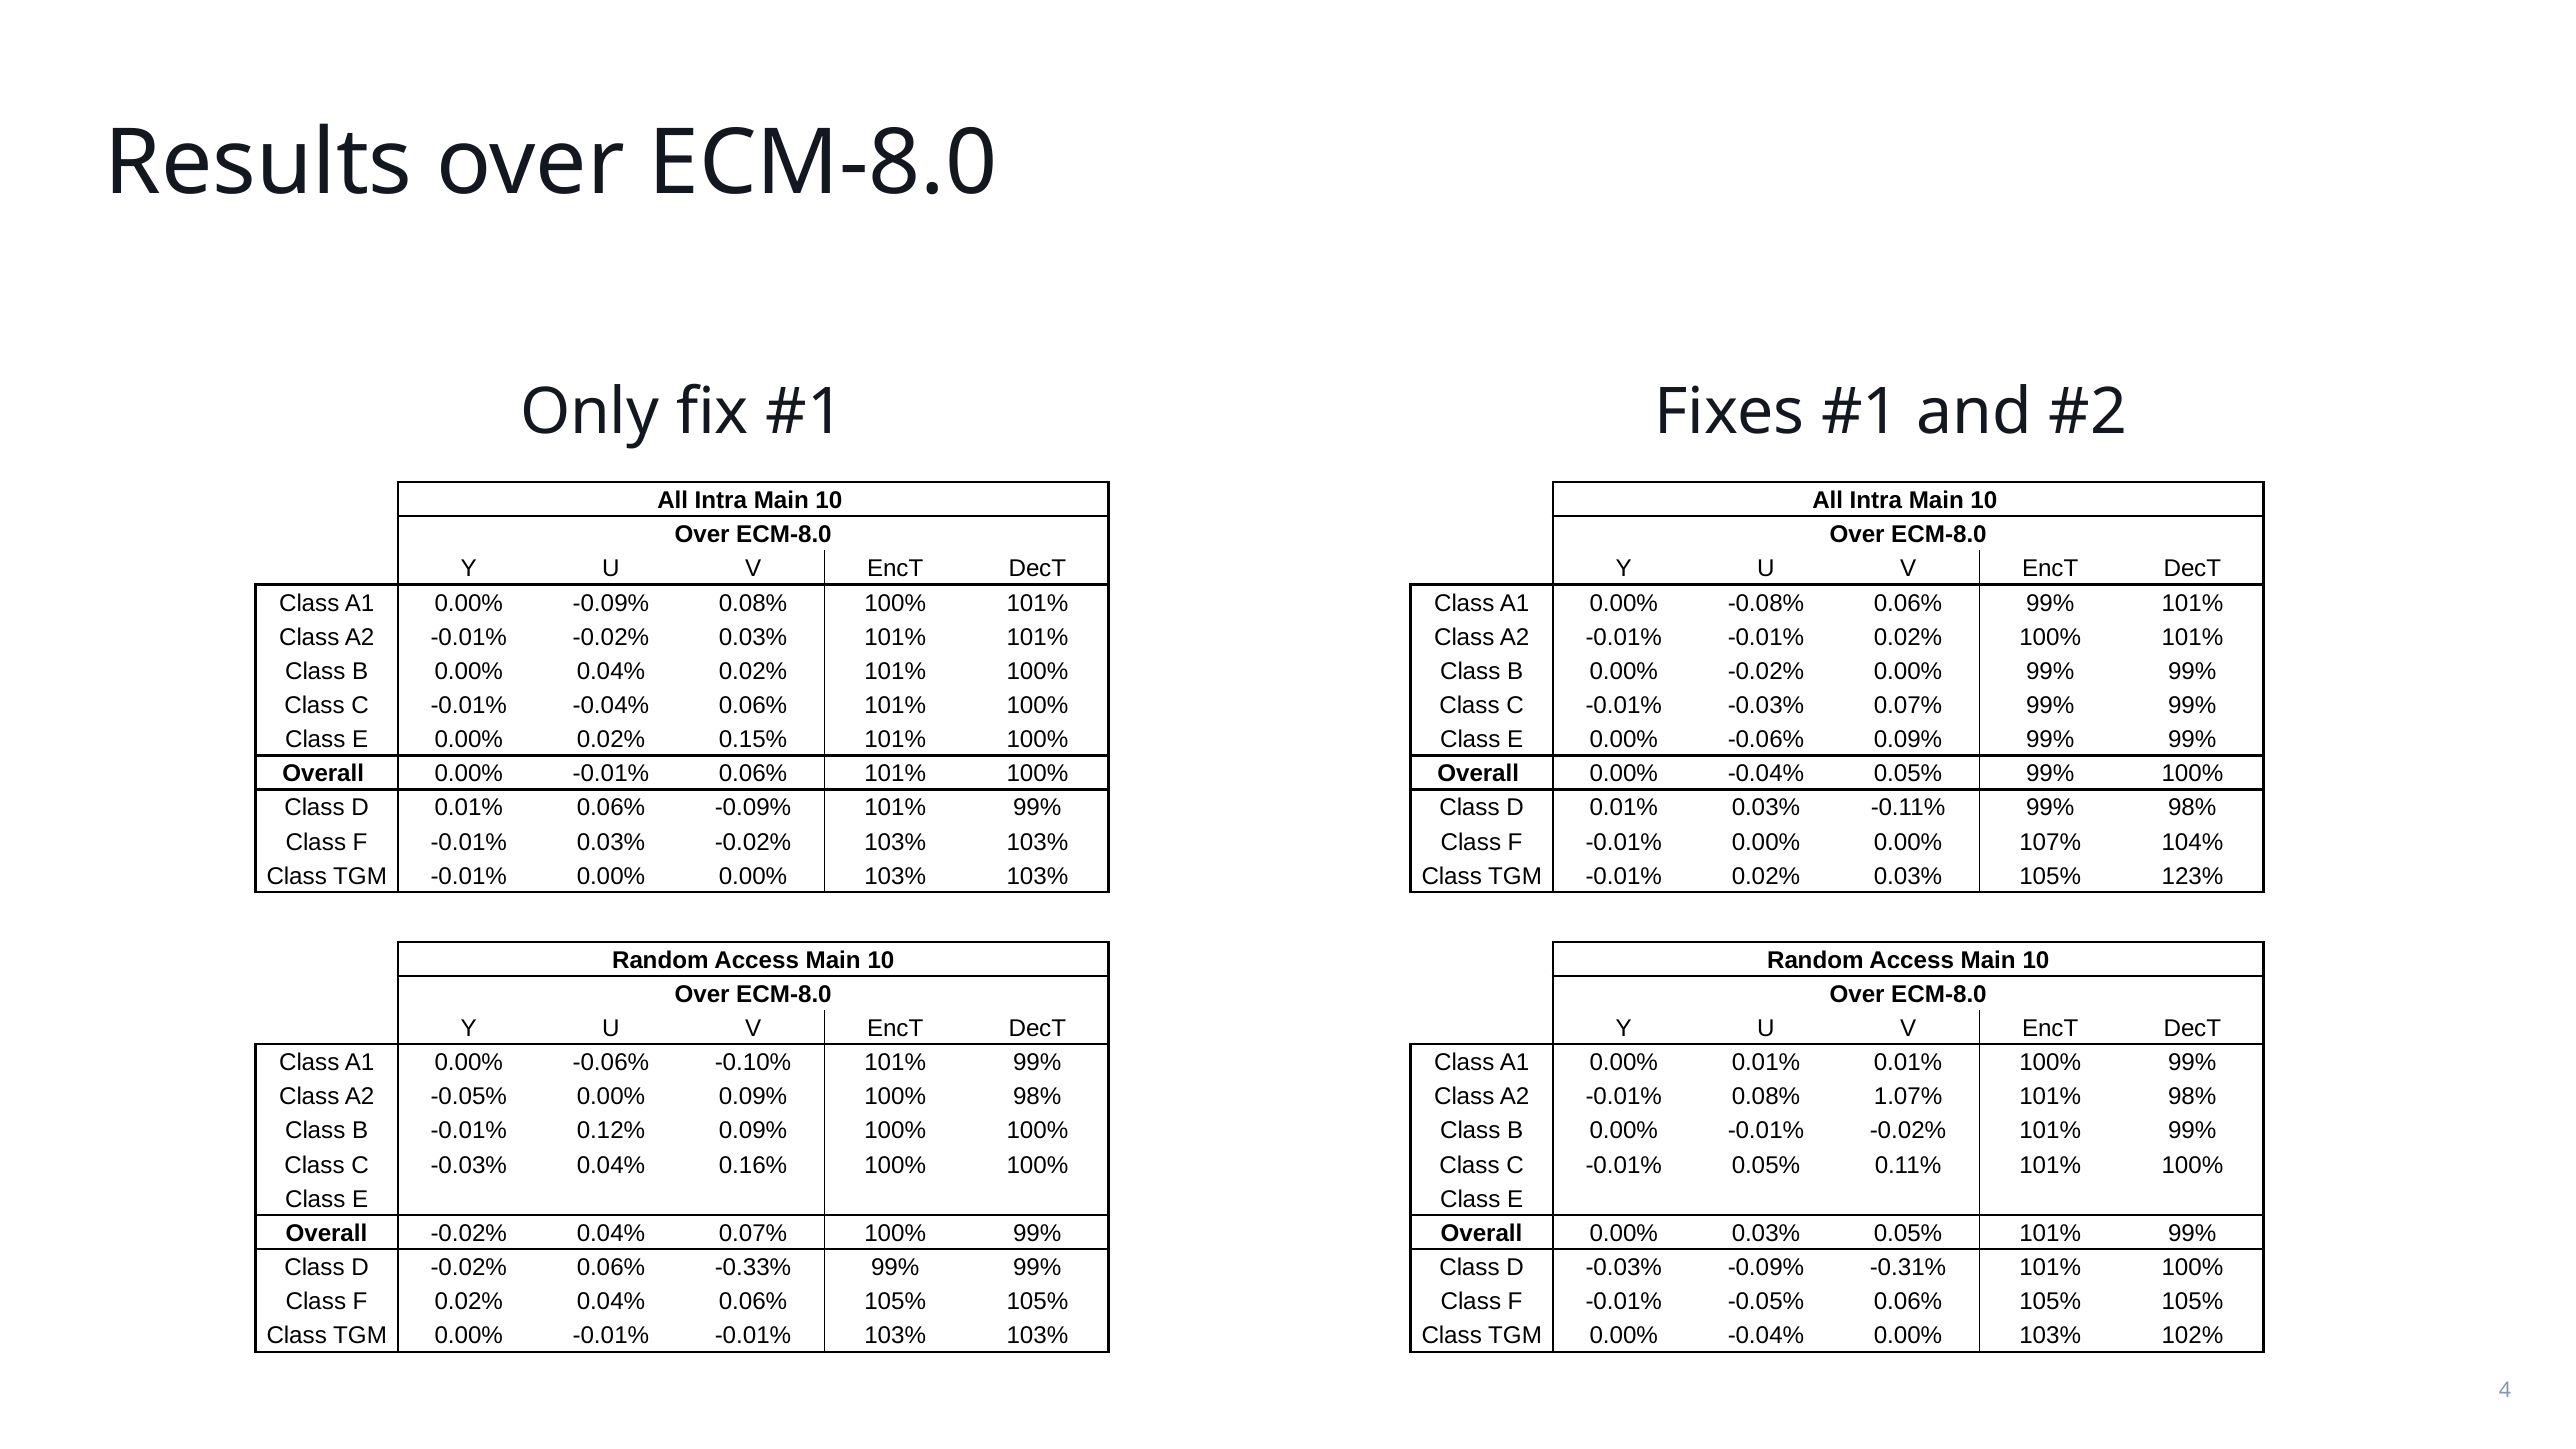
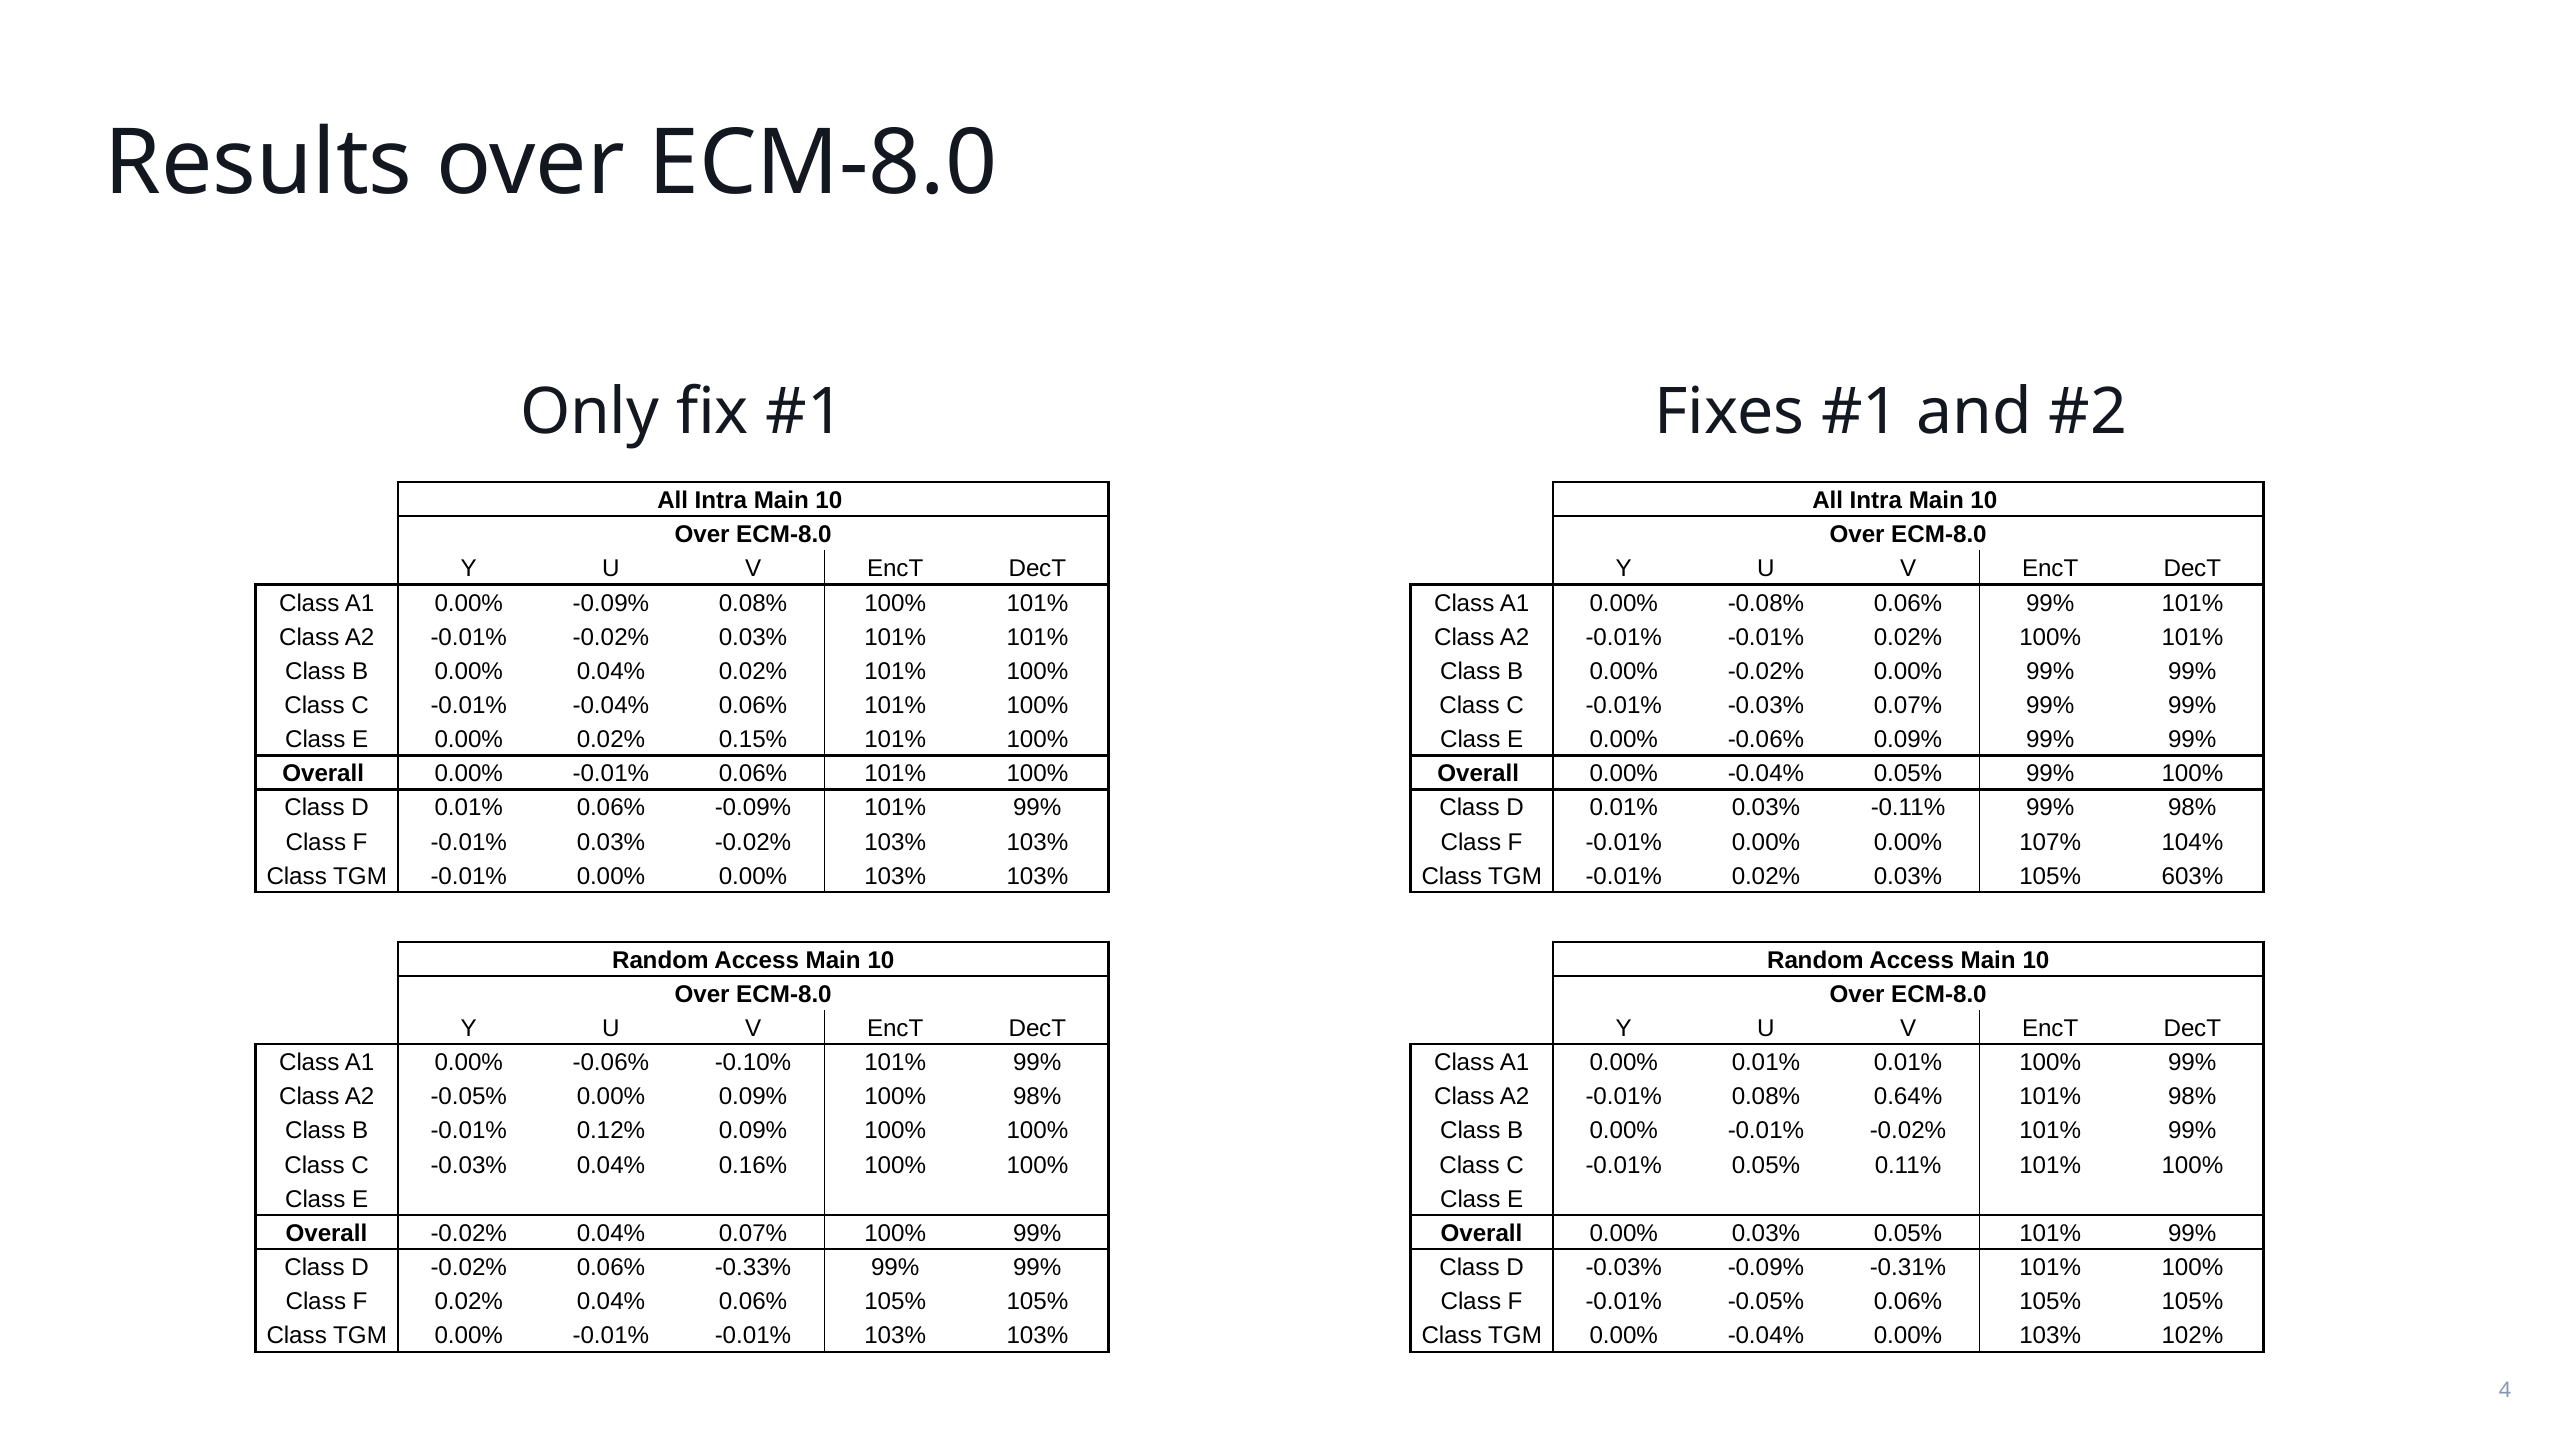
123%: 123% -> 603% (2193, 876)
1.07%: 1.07% -> 0.64% (1908, 1097)
